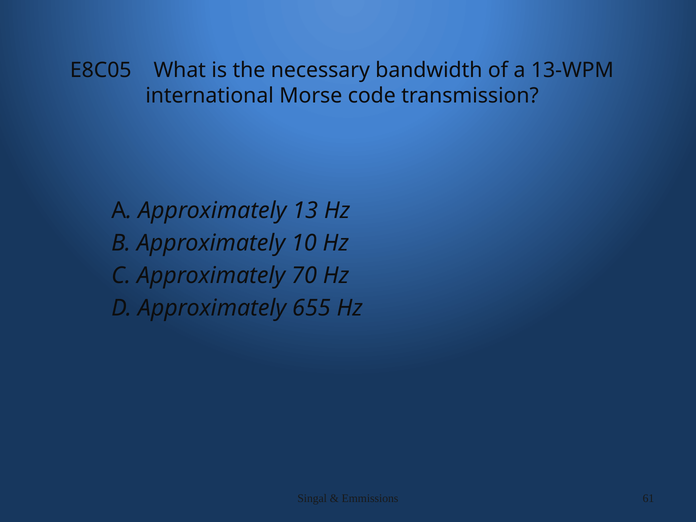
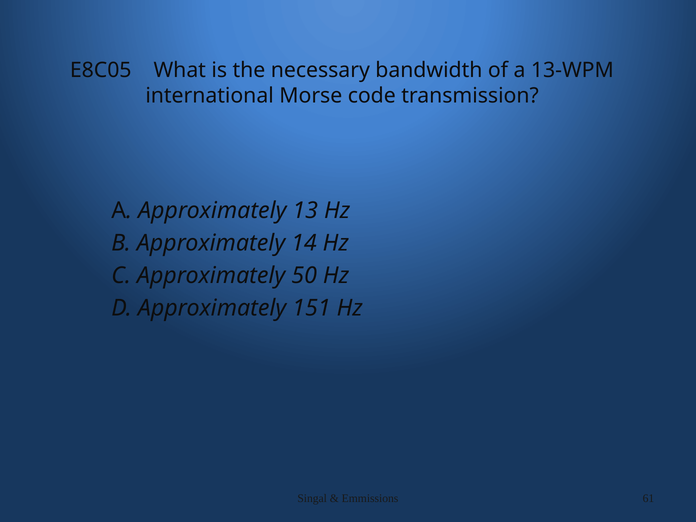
10: 10 -> 14 (304, 243)
70: 70 -> 50 (304, 275)
655: 655 -> 151 (311, 308)
